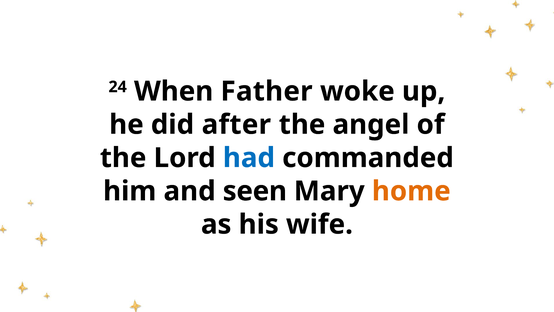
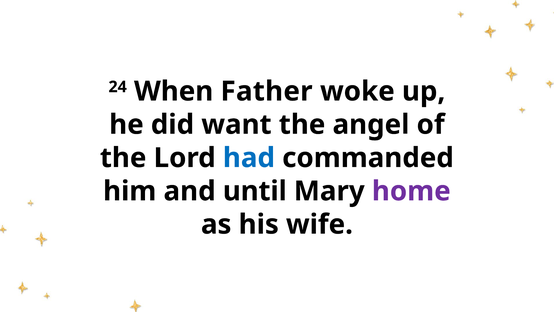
after: after -> want (236, 124)
seen: seen -> until (255, 191)
home colour: orange -> purple (411, 191)
